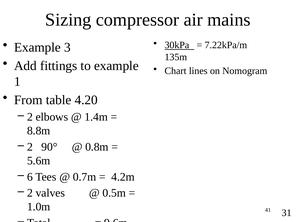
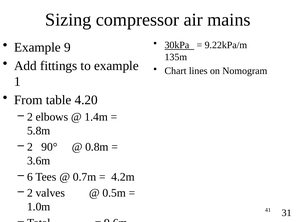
7.22kPa/m: 7.22kPa/m -> 9.22kPa/m (226, 45)
3: 3 -> 9 (67, 47)
8.8m: 8.8m -> 5.8m (39, 131)
5.6m: 5.6m -> 3.6m (39, 161)
